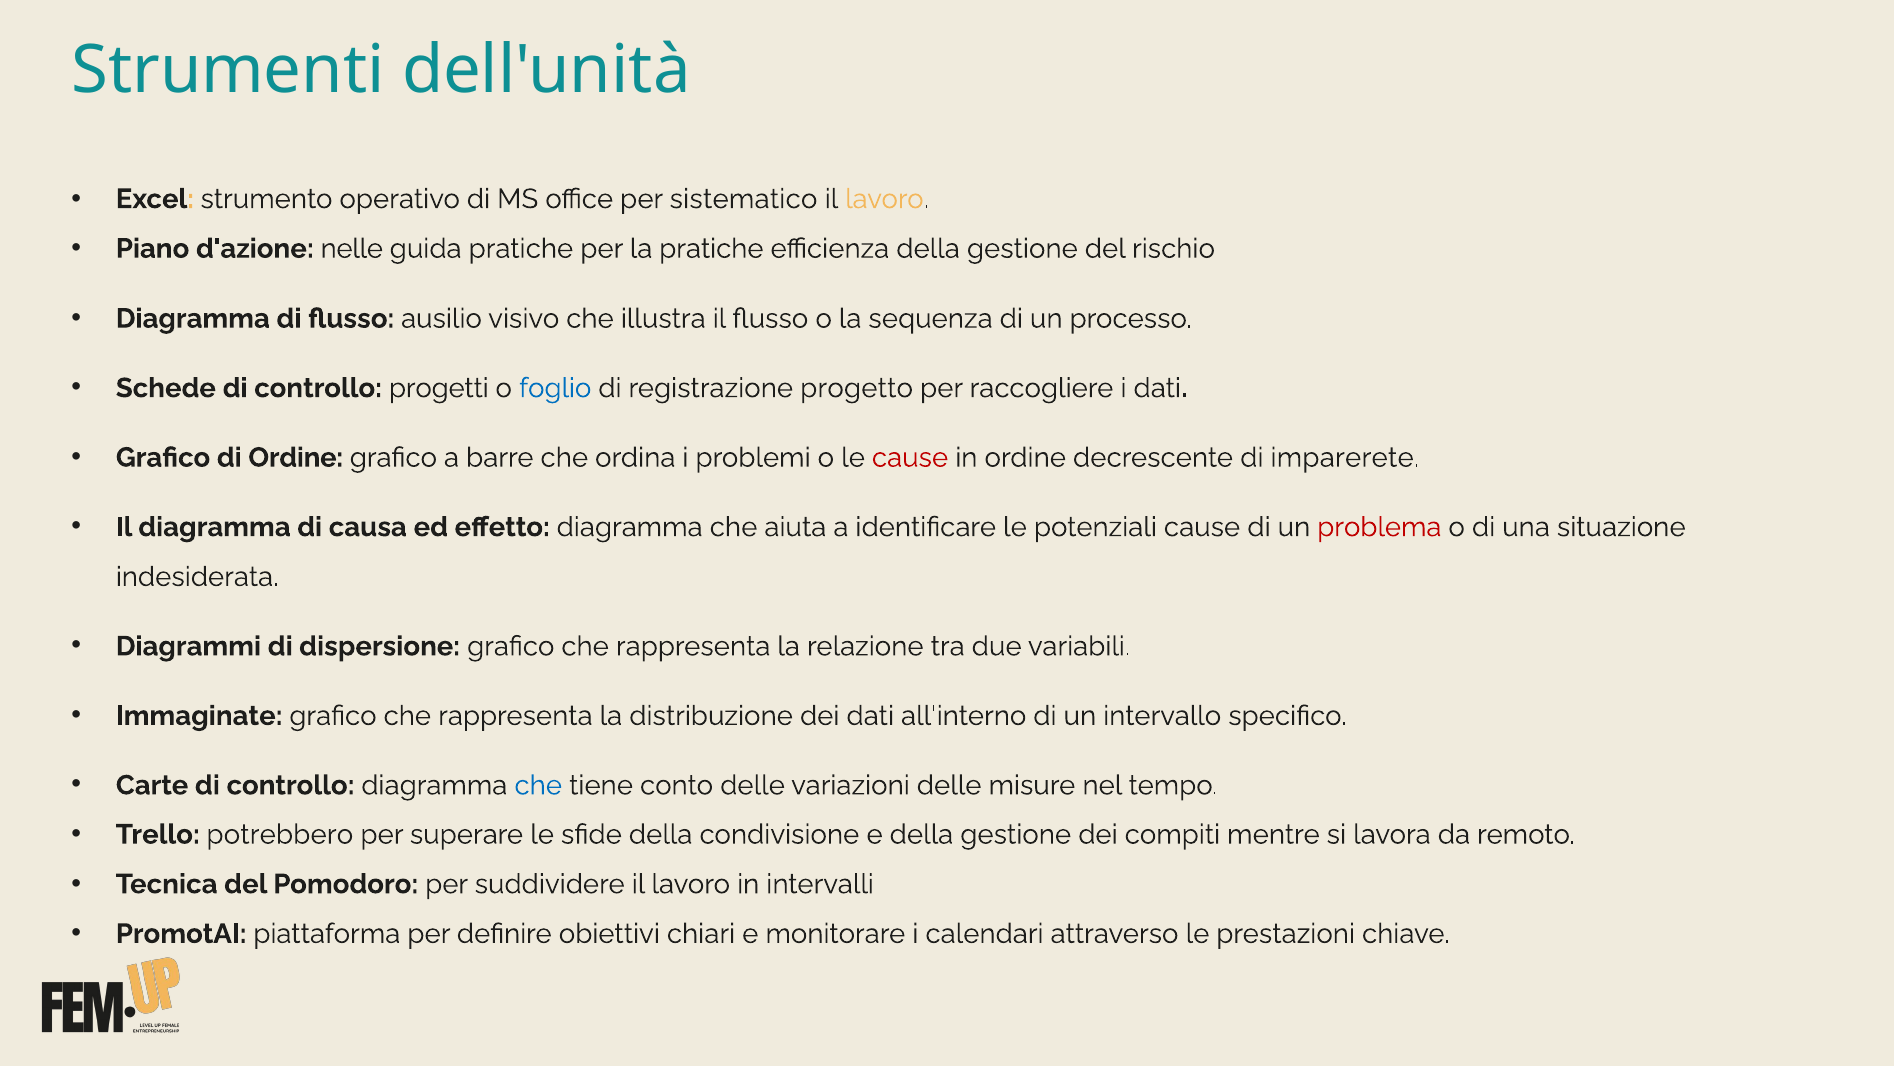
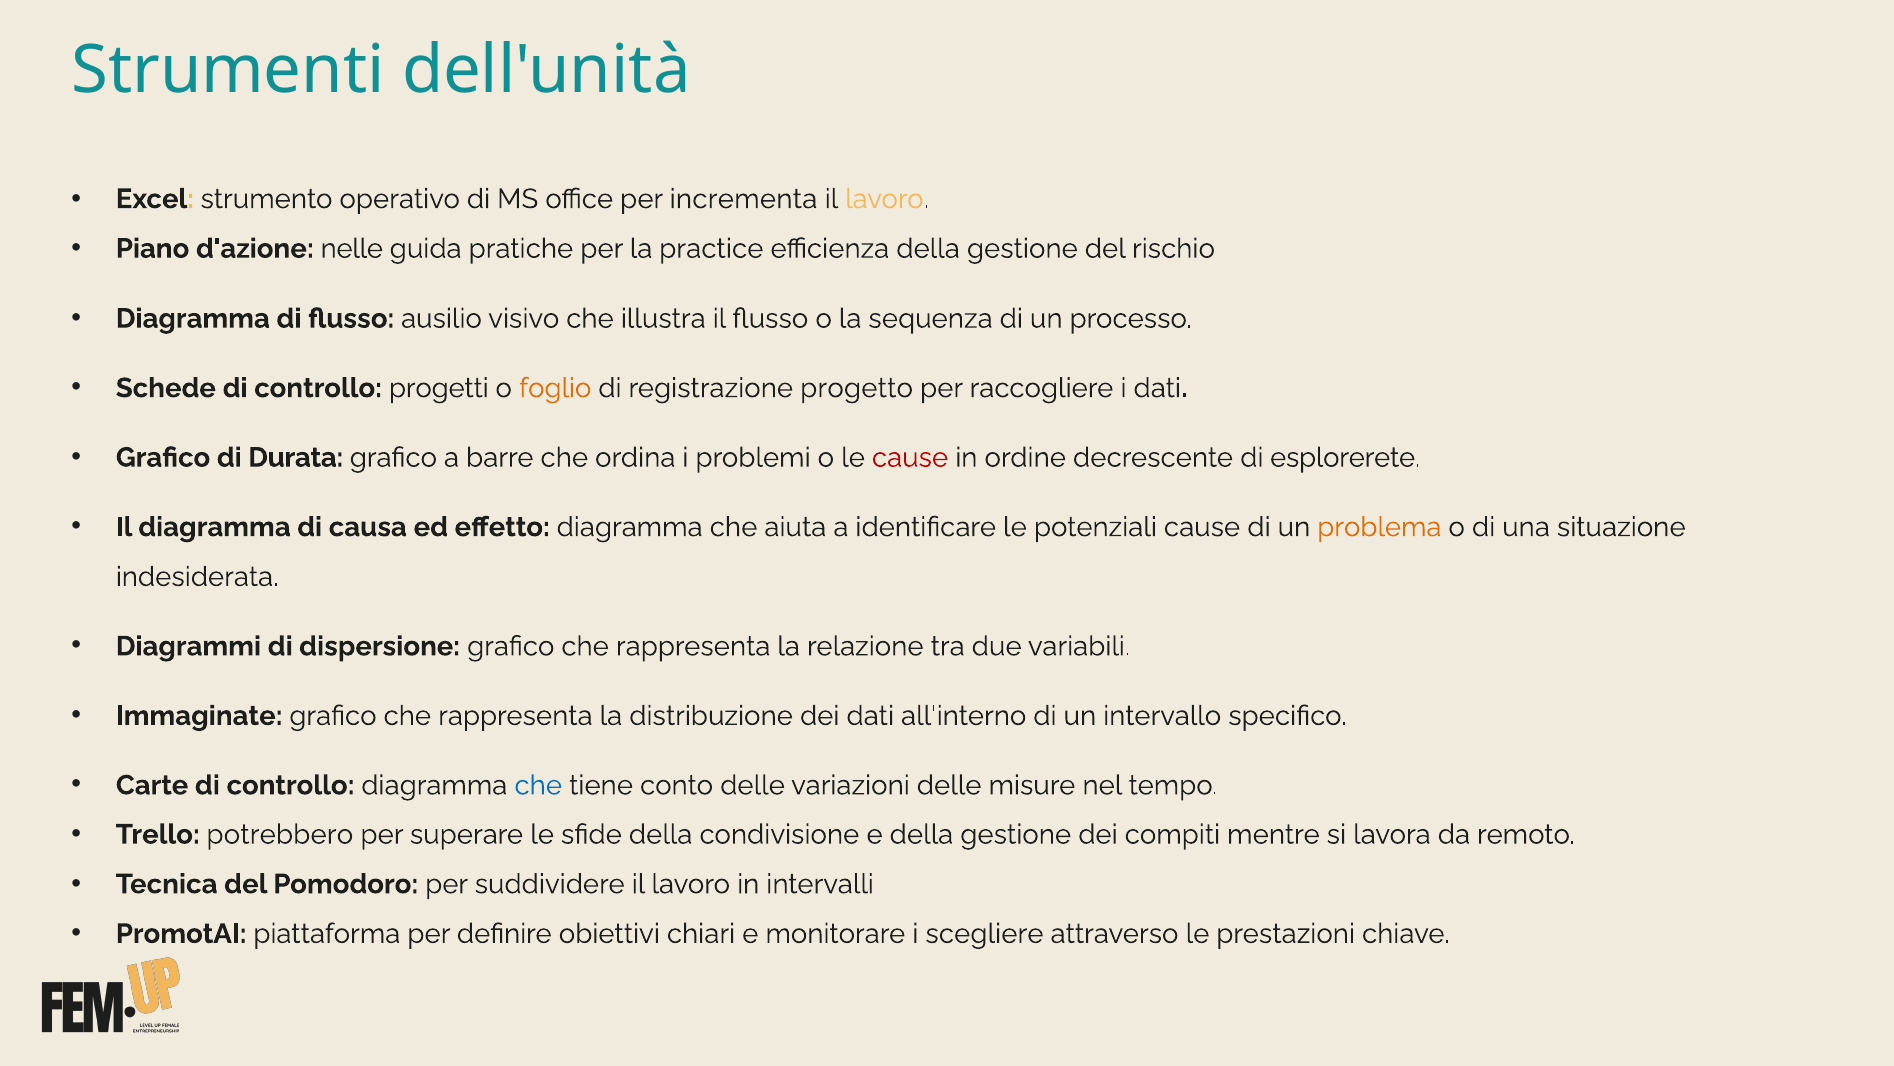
sistematico: sistematico -> incrementa (743, 199)
la pratiche: pratiche -> practice (711, 248)
foglio colour: blue -> orange (555, 388)
di Ordine: Ordine -> Durata (296, 457)
imparerete: imparerete -> esplorerete (1345, 457)
problema colour: red -> orange (1379, 527)
calendari: calendari -> scegliere (984, 933)
